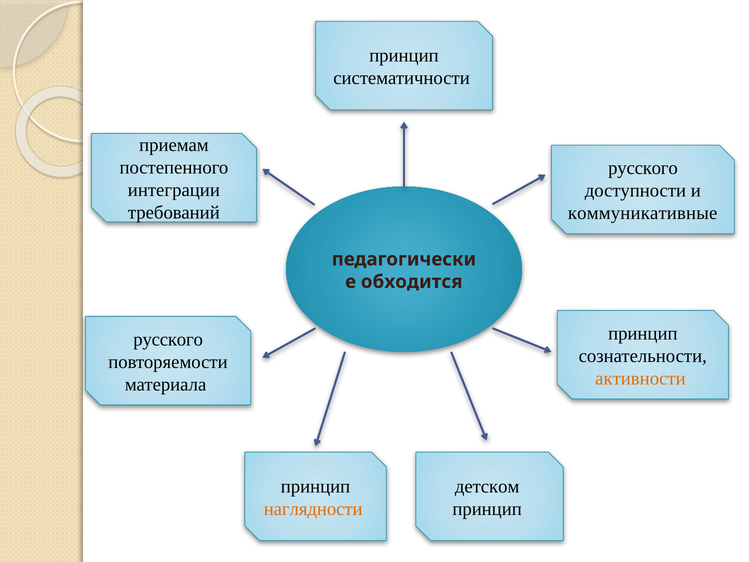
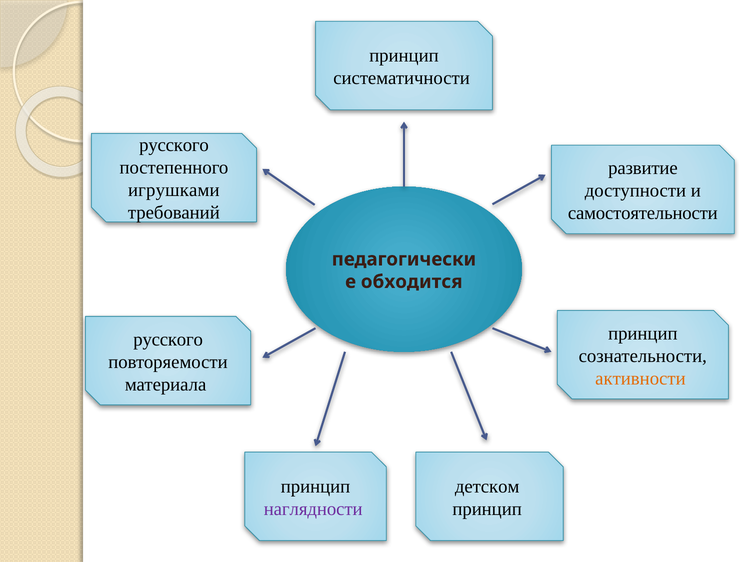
приемам: приемам -> русского (174, 145)
русского: русского -> развитие (643, 168)
интеграции: интеграции -> игрушками (174, 190)
коммуникативные: коммуникативные -> самостоятельности (643, 213)
наглядности colour: orange -> purple (313, 509)
